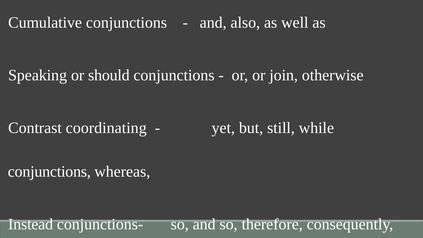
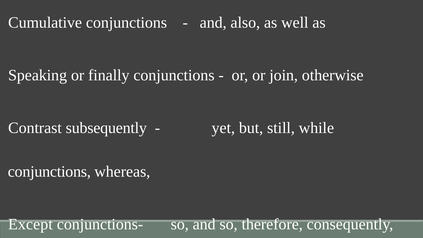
should: should -> finally (109, 75)
coordinating: coordinating -> subsequently (106, 128)
Instead: Instead -> Except (30, 224)
